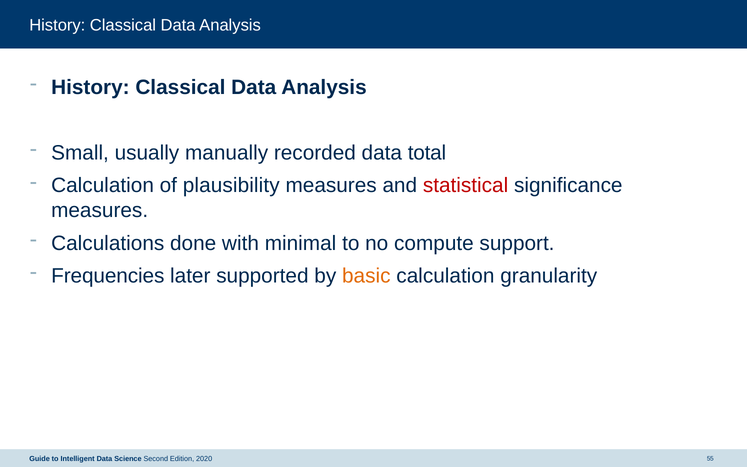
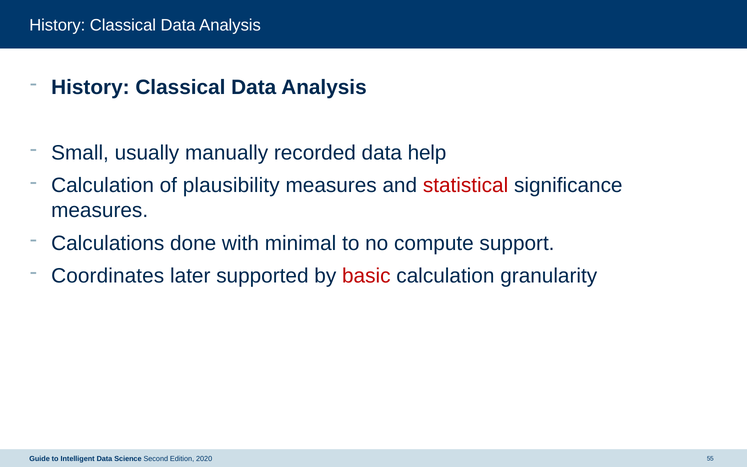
total: total -> help (427, 153)
Frequencies: Frequencies -> Coordinates (108, 276)
basic colour: orange -> red (366, 276)
